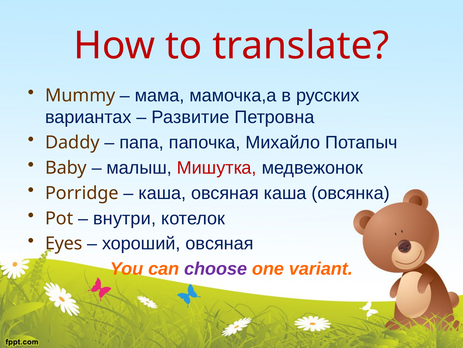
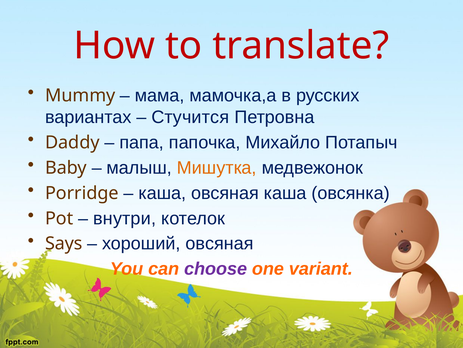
Развитие: Развитие -> Стучится (190, 117)
Мишутка colour: red -> orange (217, 167)
Eyes: Eyes -> Says (64, 243)
